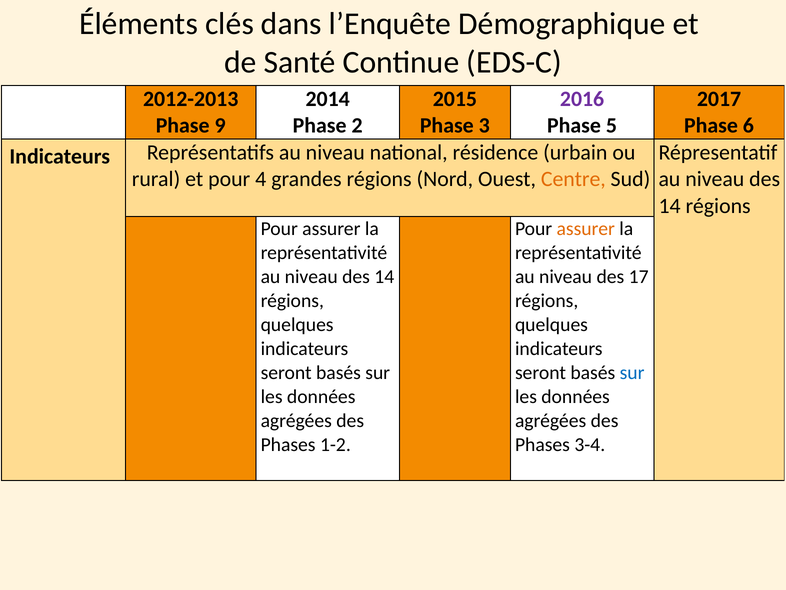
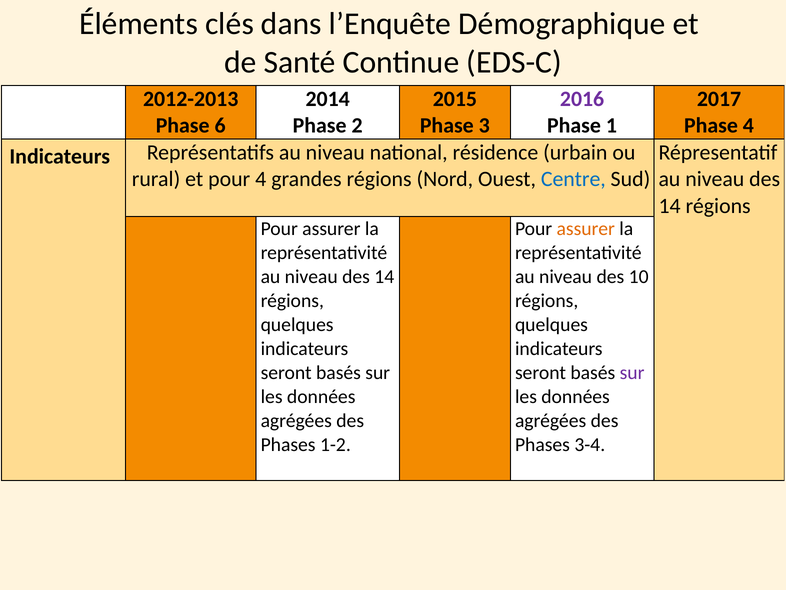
9: 9 -> 6 (220, 126)
5: 5 -> 1 (611, 126)
Phase 6: 6 -> 4 (748, 126)
Centre colour: orange -> blue (573, 179)
17: 17 -> 10 (639, 276)
sur colour: blue -> purple (632, 372)
